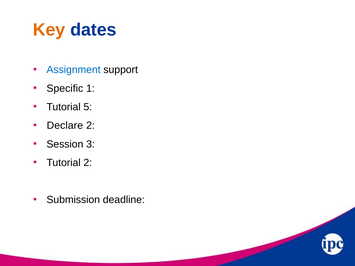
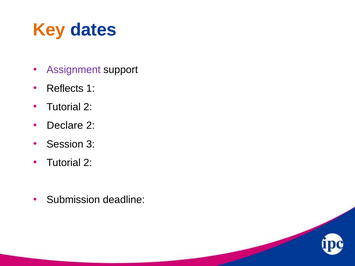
Assignment colour: blue -> purple (74, 70)
Specific: Specific -> Reflects (65, 88)
5: 5 -> 2 (88, 107)
